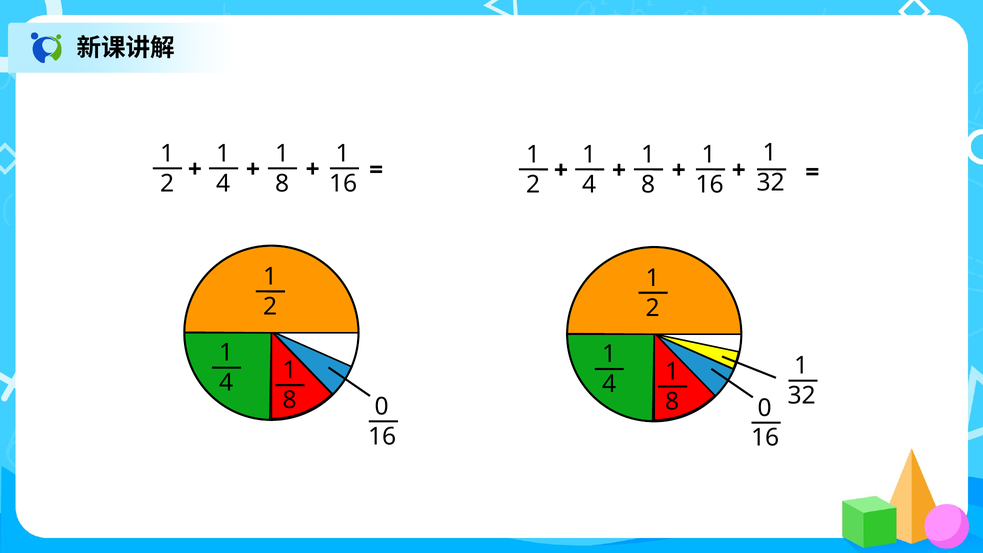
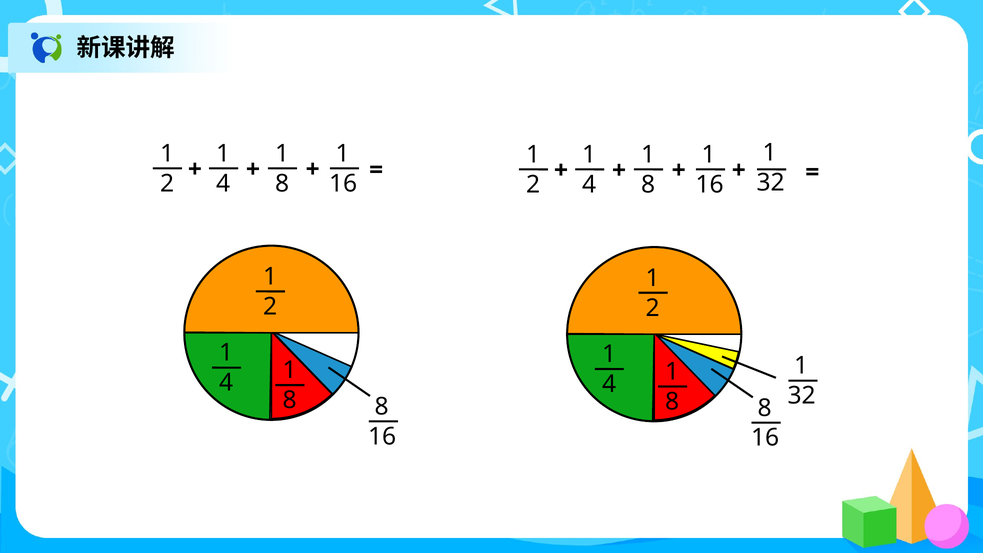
0: 0 -> 8 (382, 406)
0: 0 -> 8 (765, 408)
